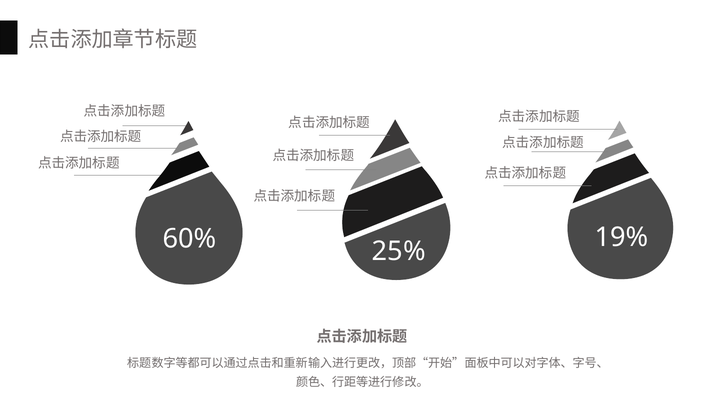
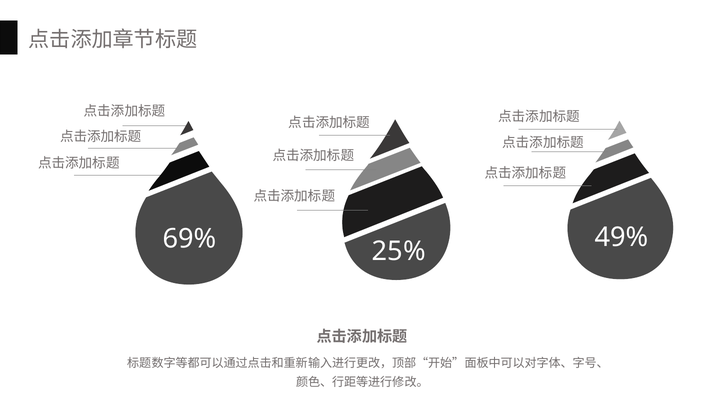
19%: 19% -> 49% (622, 237)
60%: 60% -> 69% (189, 239)
